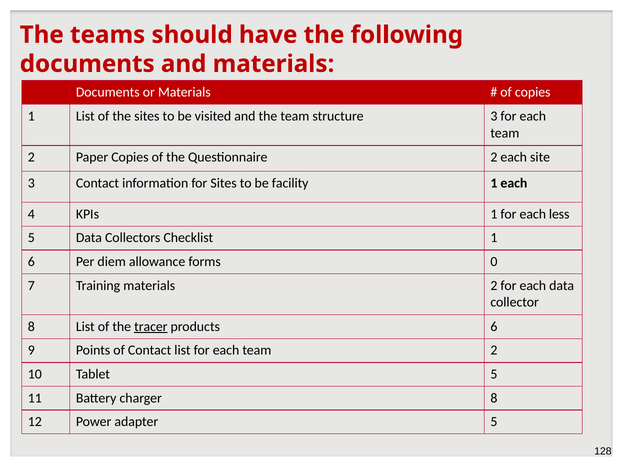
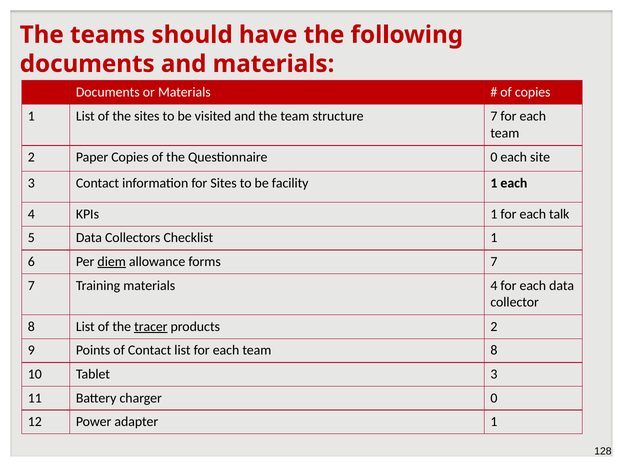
structure 3: 3 -> 7 (494, 116)
Questionnaire 2: 2 -> 0 (494, 157)
less: less -> talk (559, 214)
diem underline: none -> present (112, 262)
forms 0: 0 -> 7 (494, 262)
materials 2: 2 -> 4 (494, 286)
products 6: 6 -> 2 (494, 327)
2: 2 -> 8 (494, 351)
Tablet 5: 5 -> 3 (494, 374)
charger 8: 8 -> 0 (494, 398)
adapter 5: 5 -> 1 (494, 422)
